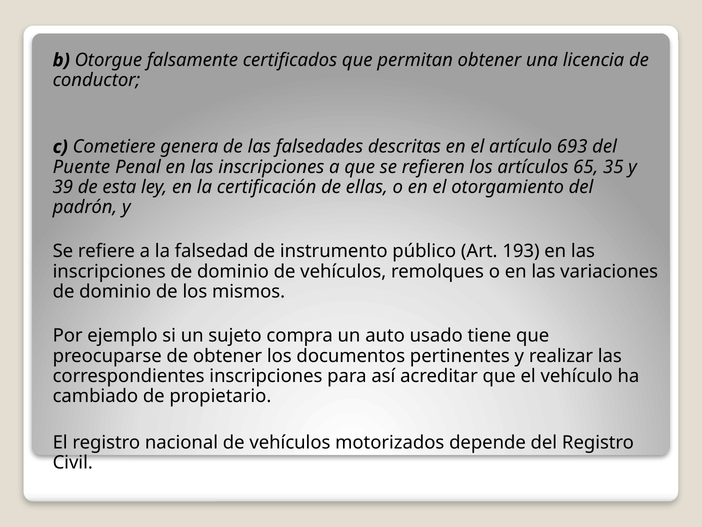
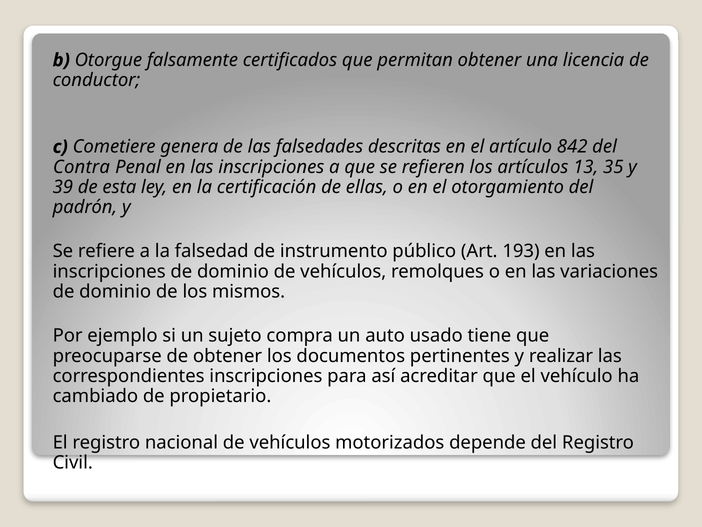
693: 693 -> 842 (572, 147)
Puente: Puente -> Contra (81, 167)
65: 65 -> 13 (586, 167)
